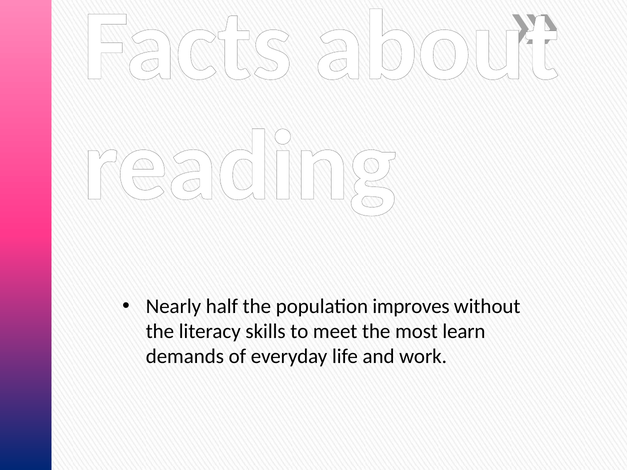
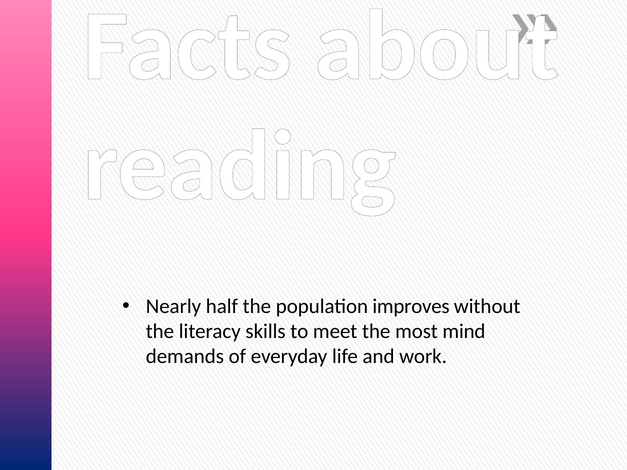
learn: learn -> mind (464, 332)
